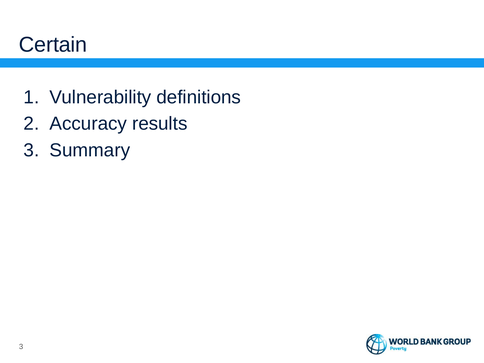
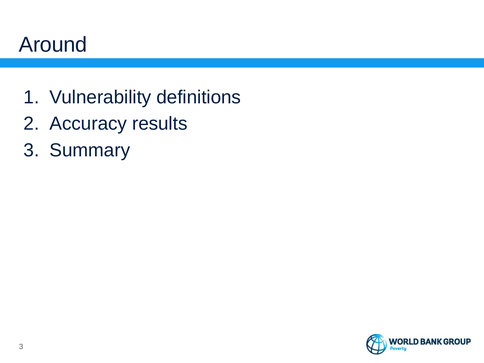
Certain: Certain -> Around (53, 45)
